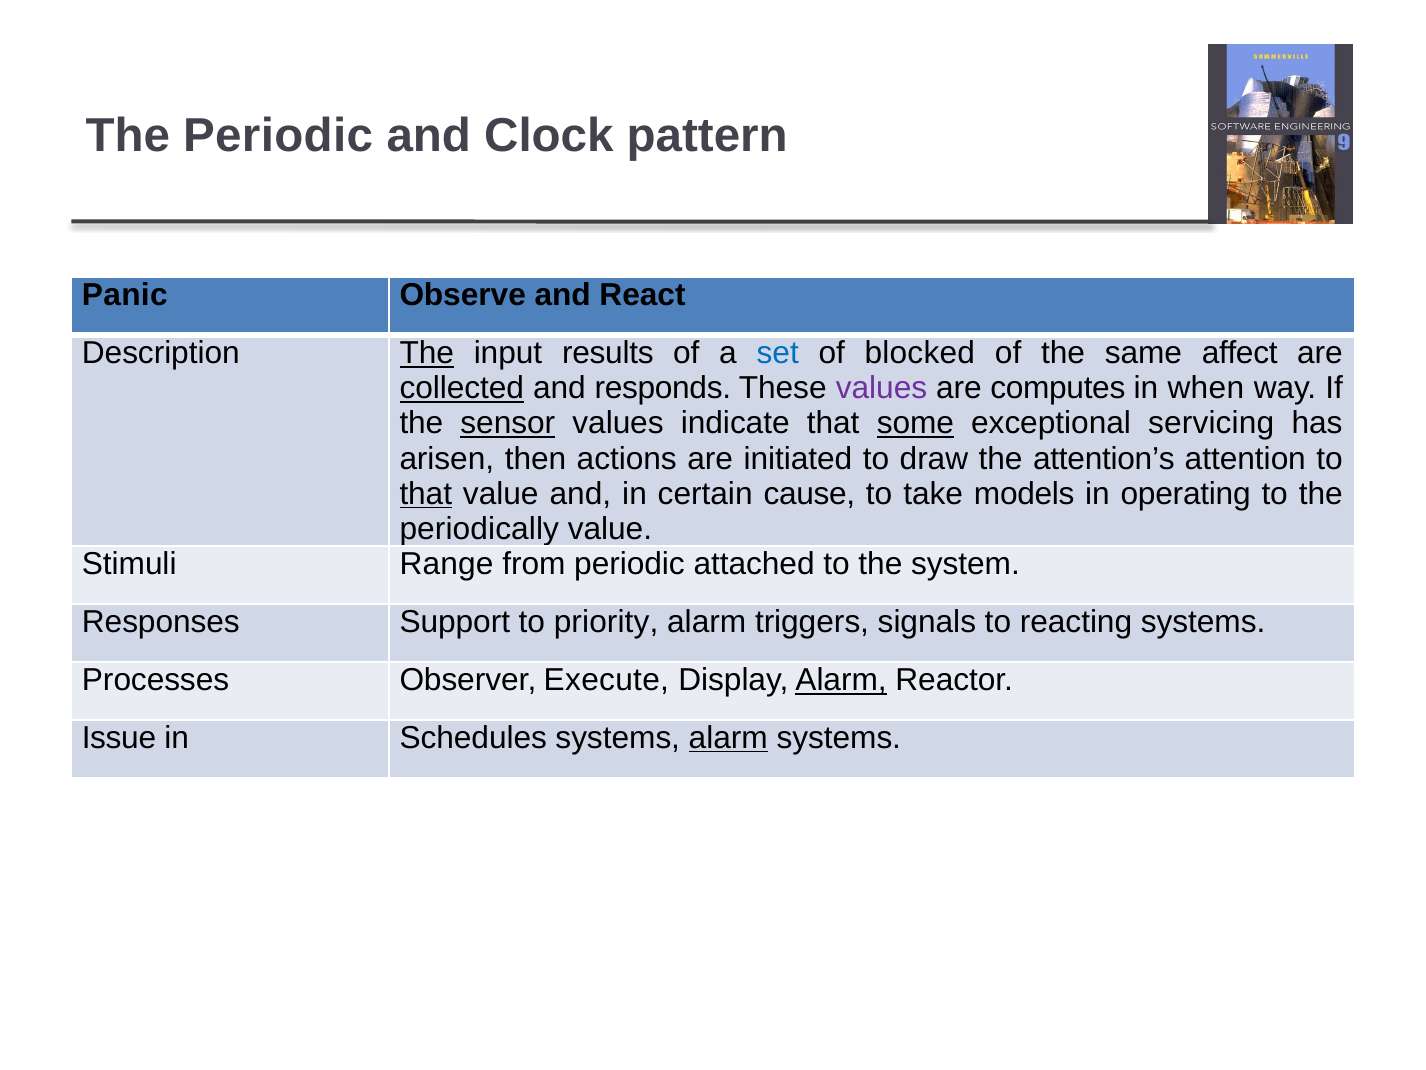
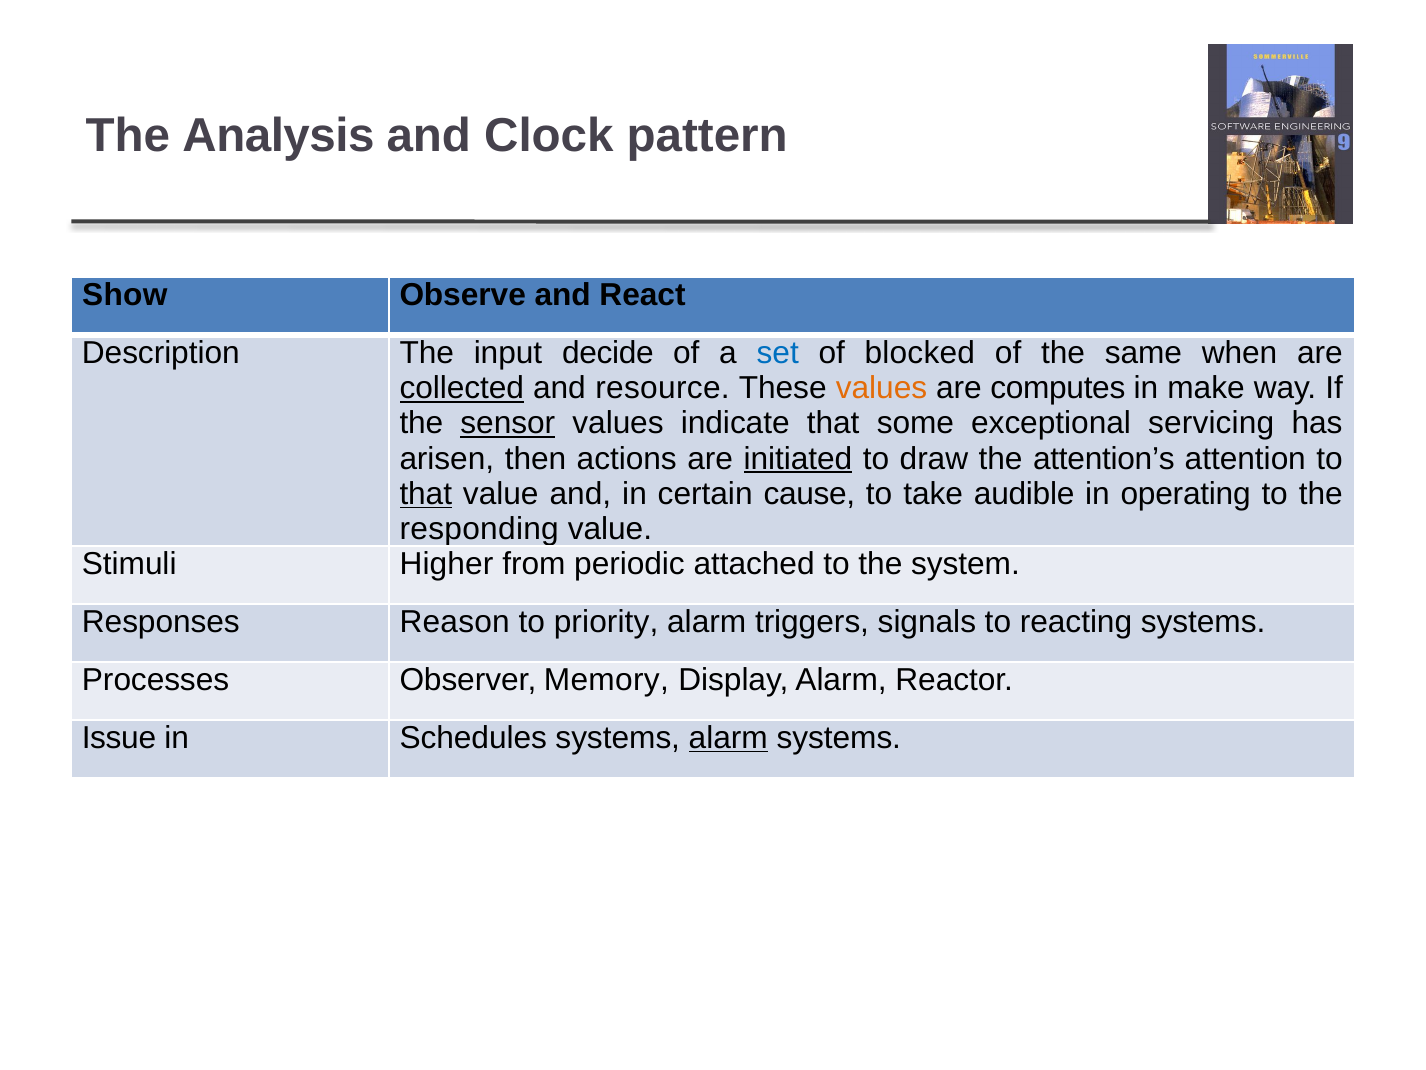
The Periodic: Periodic -> Analysis (278, 135)
Panic: Panic -> Show (125, 295)
The underline: present -> none (427, 353)
results: results -> decide (608, 353)
affect: affect -> when (1240, 353)
responds: responds -> resource (662, 388)
values colour: purple -> orange (881, 388)
when: when -> make (1206, 388)
some underline: present -> none (915, 423)
initiated underline: none -> present (798, 458)
models: models -> audible (1024, 494)
periodically: periodically -> responding (479, 529)
Range: Range -> Higher (447, 564)
Support: Support -> Reason (455, 622)
Execute: Execute -> Memory (606, 680)
Alarm underline: present -> none (841, 680)
